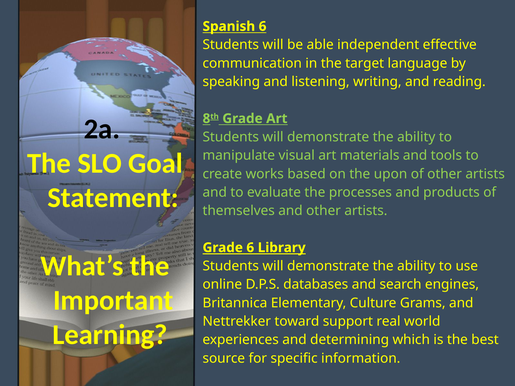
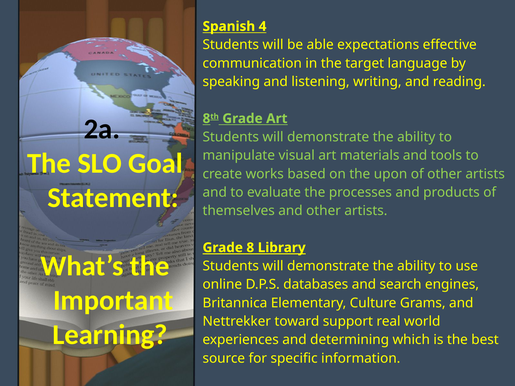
Spanish 6: 6 -> 4 (263, 26)
independent: independent -> expectations (378, 45)
Grade 6: 6 -> 8 (250, 248)
